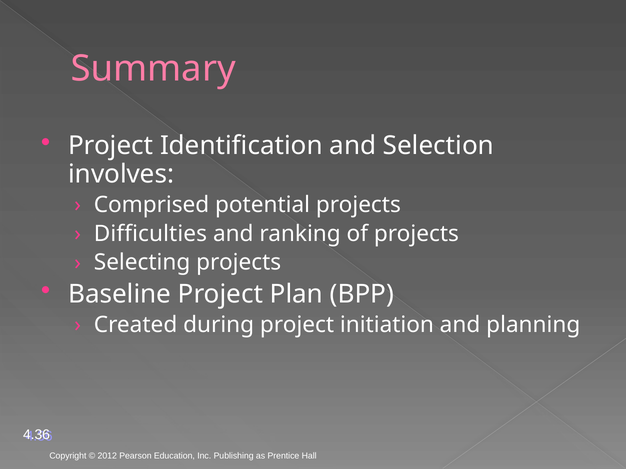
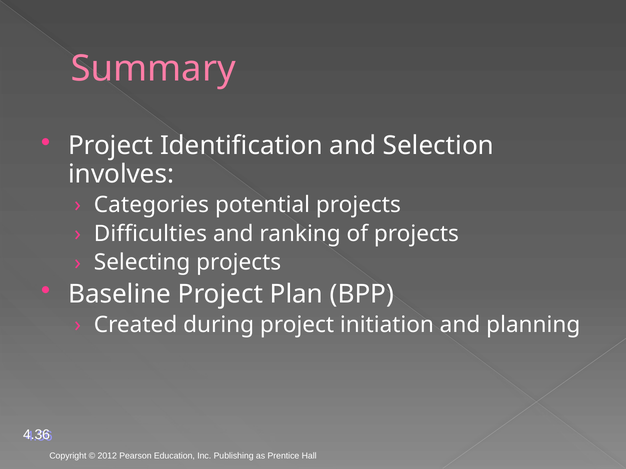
Comprised: Comprised -> Categories (151, 205)
